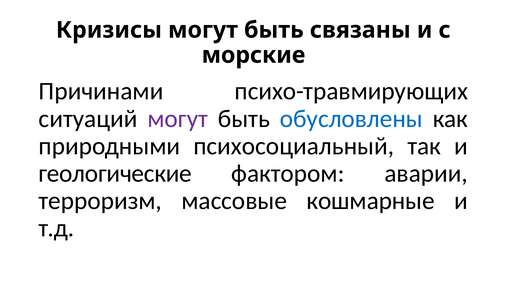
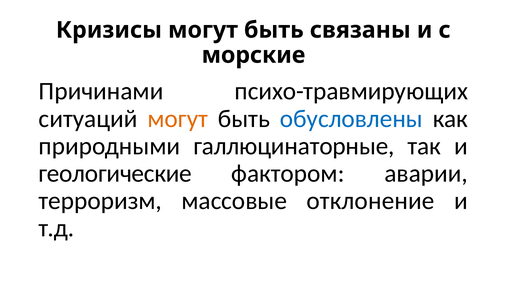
могут colour: purple -> orange (178, 119)
психосоциальный: психосоциальный -> галлюцинаторные (294, 146)
кошмарные: кошмарные -> отклонение (370, 201)
